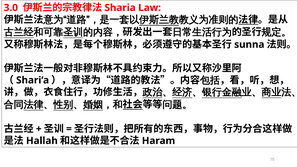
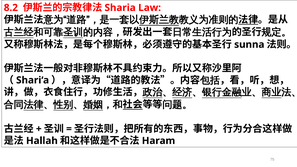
3.0: 3.0 -> 8.2 (11, 8)
